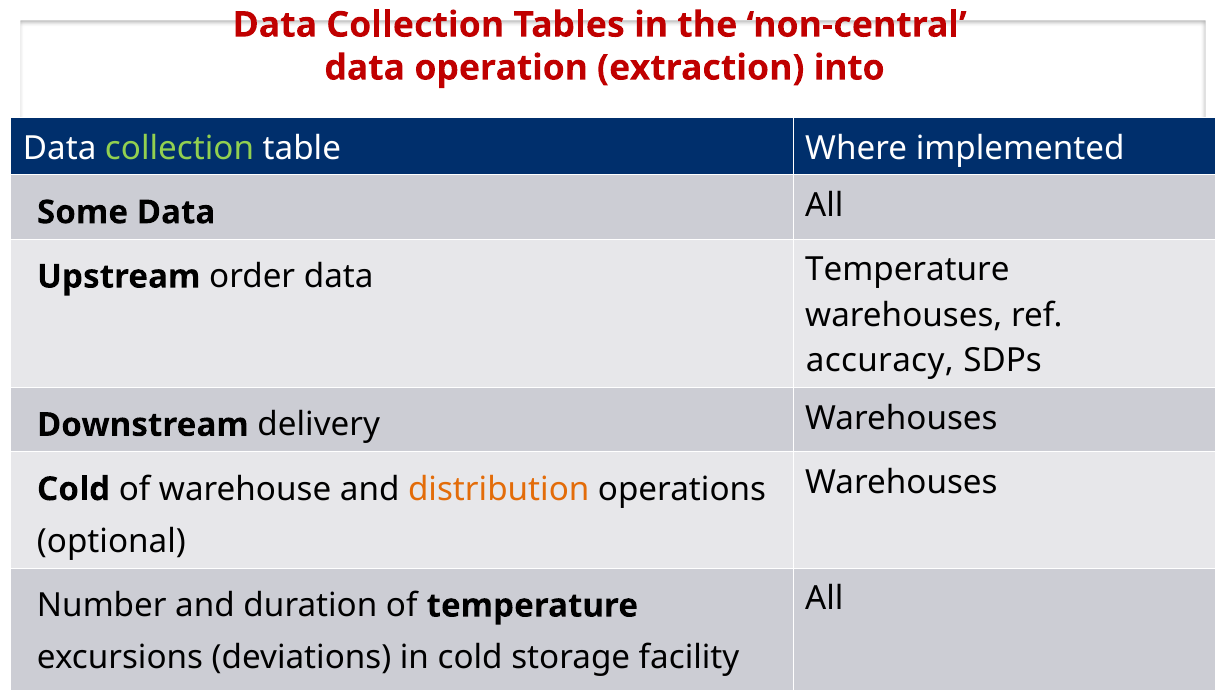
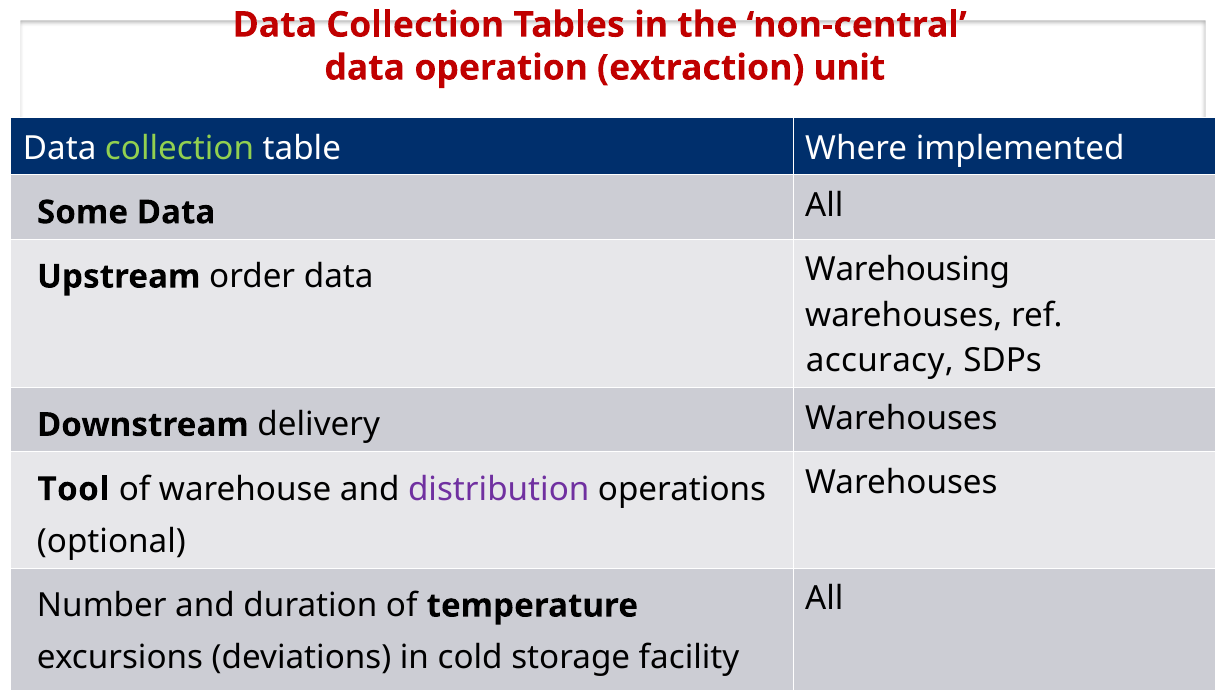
into: into -> unit (849, 68)
data Temperature: Temperature -> Warehousing (908, 270)
Cold: Cold -> Tool (73, 489)
distribution colour: orange -> purple (499, 489)
